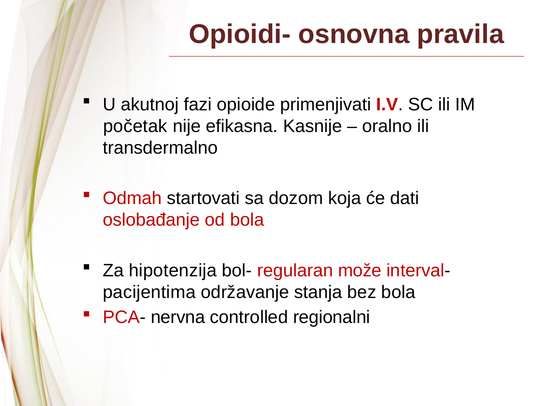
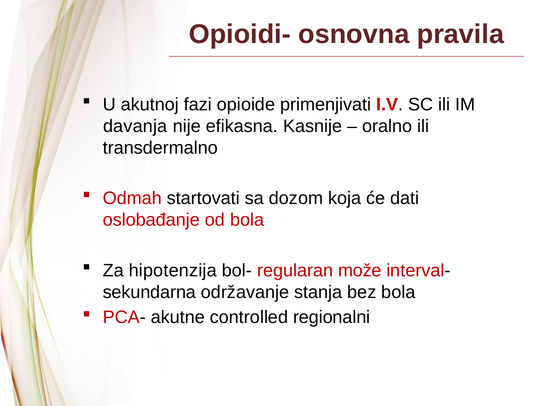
početak: početak -> davanja (135, 126)
pacijentima: pacijentima -> sekundarna (149, 292)
nervna: nervna -> akutne (178, 317)
